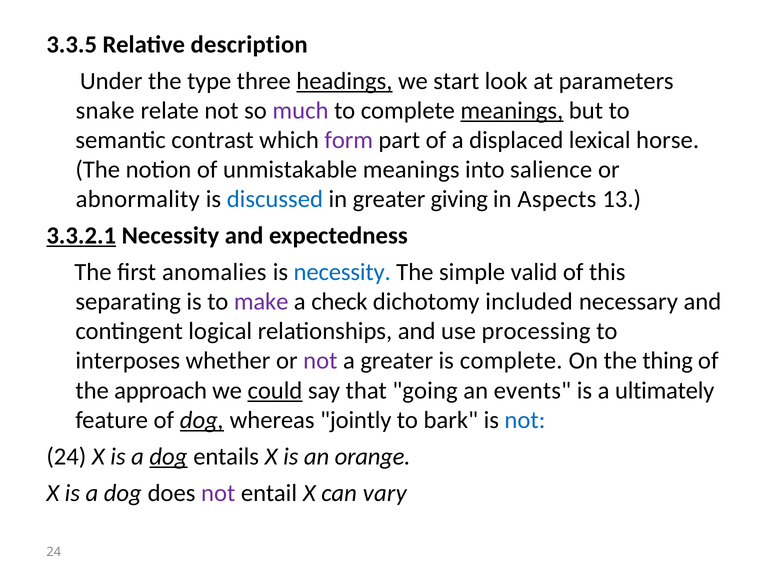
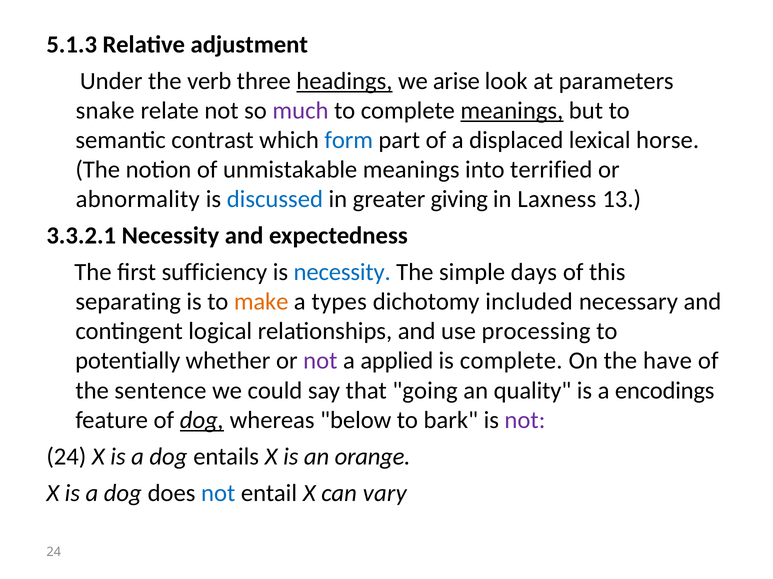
3.3.5: 3.3.5 -> 5.1.3 (72, 45)
description: description -> adjustment (249, 45)
type: type -> verb (209, 81)
start: start -> arise (456, 81)
form colour: purple -> blue (349, 140)
salience: salience -> terrified (551, 170)
Aspects: Aspects -> Laxness (557, 200)
3.3.2.1 underline: present -> none (81, 236)
anomalies: anomalies -> sufficiency (214, 272)
valid: valid -> days (534, 272)
make colour: purple -> orange (261, 302)
check: check -> types (339, 302)
interposes: interposes -> potentially (128, 361)
a greater: greater -> applied (397, 361)
thing: thing -> have (667, 361)
approach: approach -> sentence (160, 391)
could underline: present -> none (275, 391)
events: events -> quality (532, 391)
ultimately: ultimately -> encodings (665, 391)
jointly: jointly -> below (356, 421)
not colour: blue -> purple (525, 421)
dog underline: present -> none (168, 457)
not colour: purple -> blue (218, 494)
